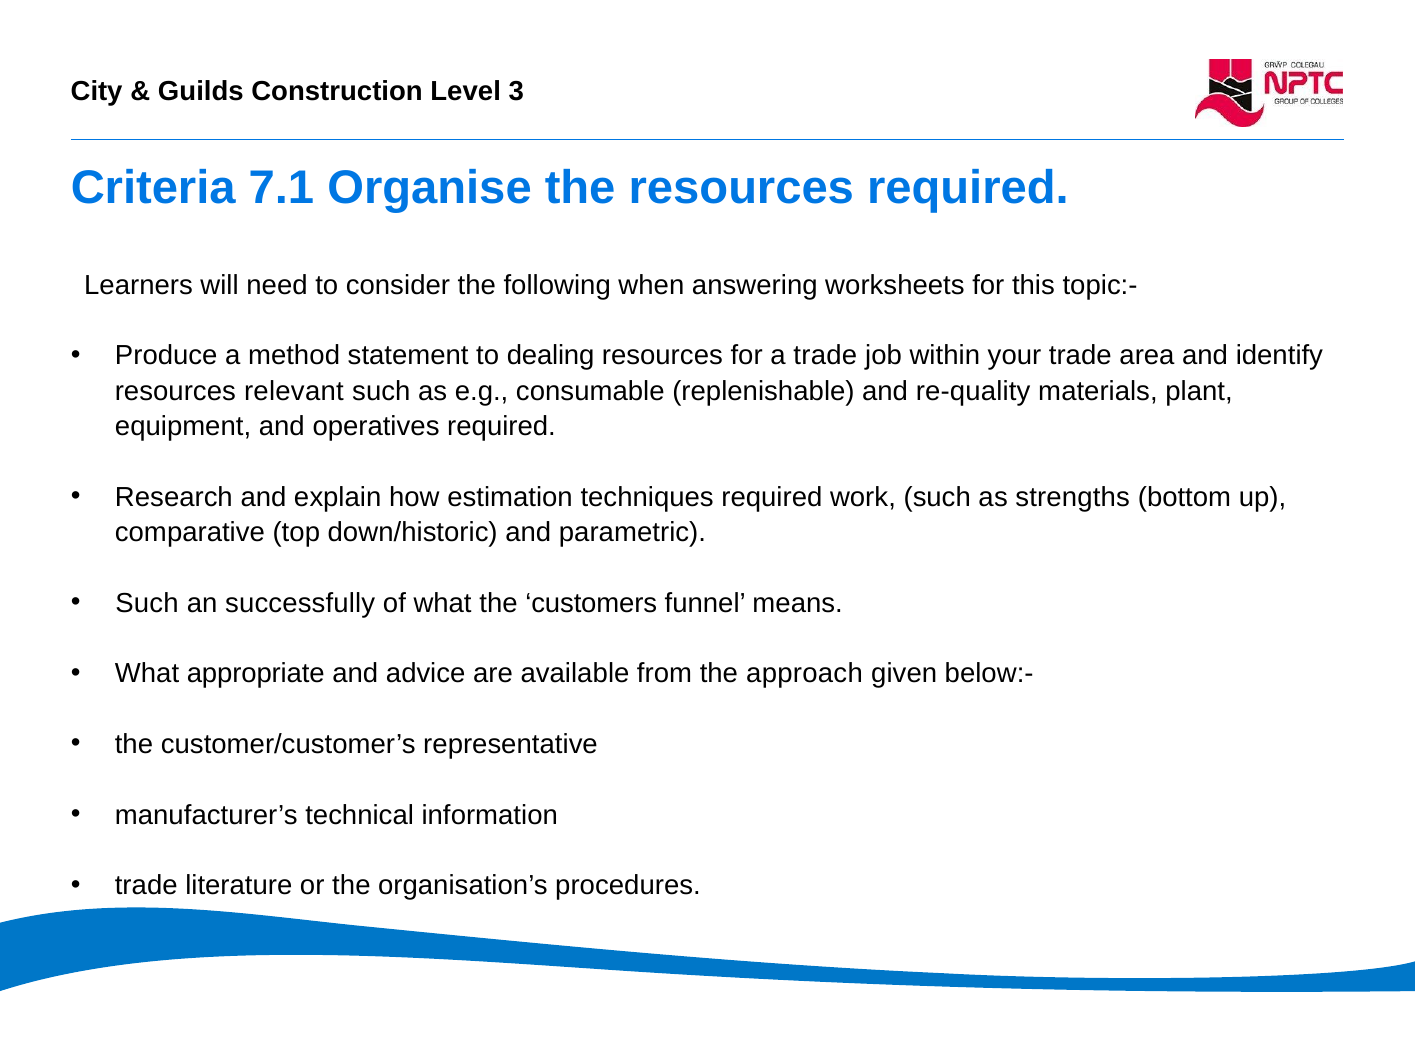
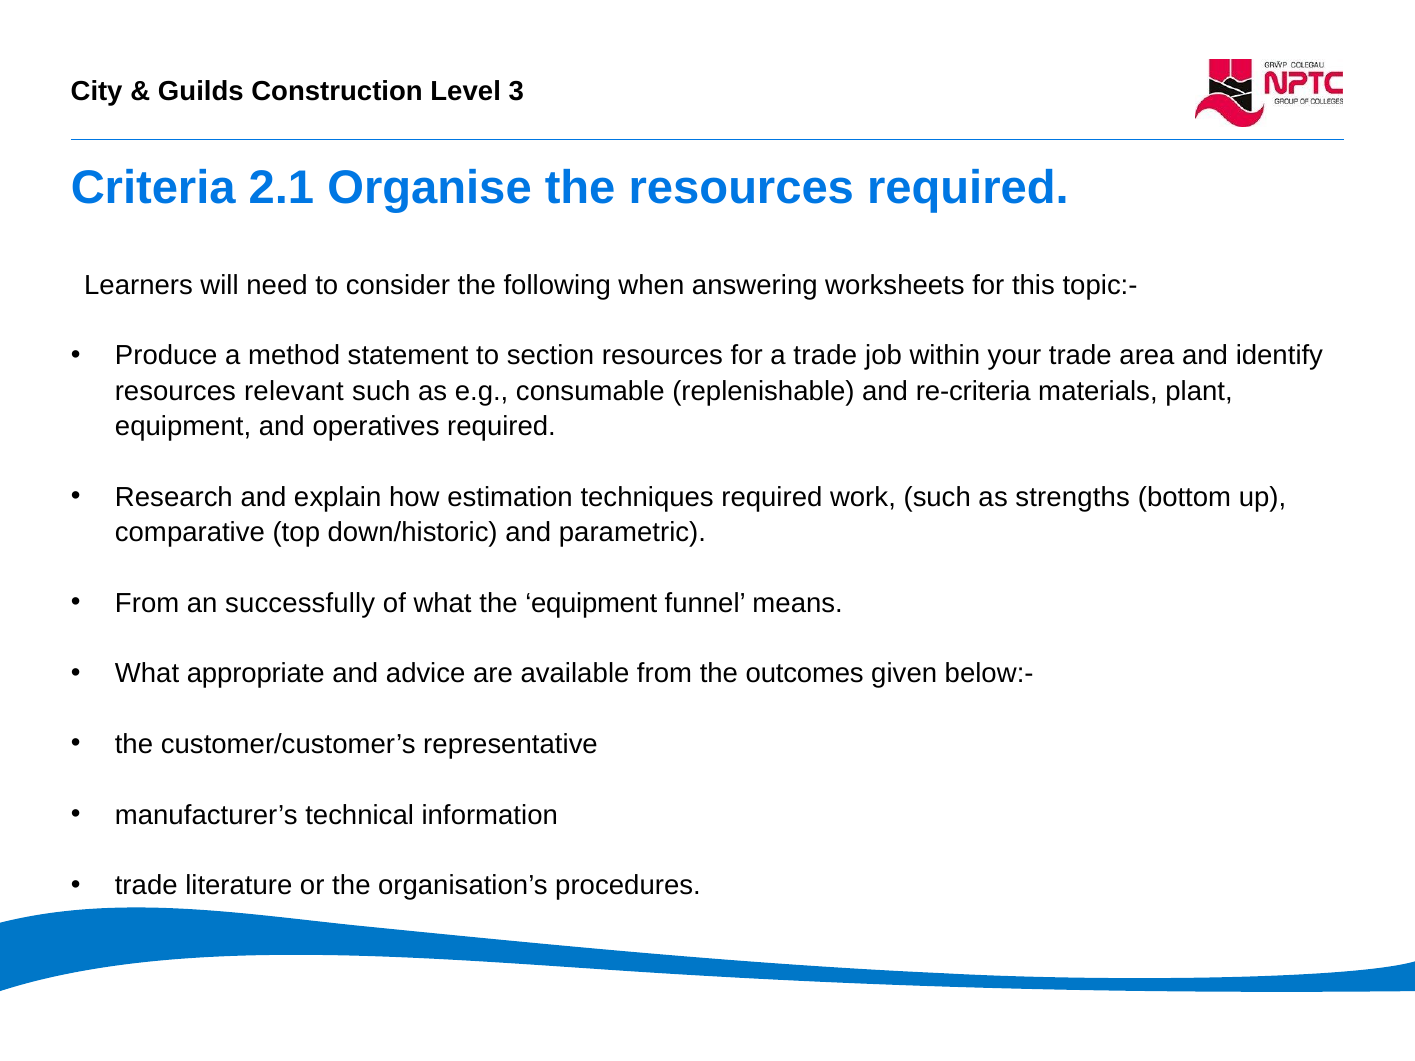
7.1: 7.1 -> 2.1 (281, 188)
dealing: dealing -> section (550, 356)
re-quality: re-quality -> re-criteria (973, 391)
Such: Such -> From (147, 603)
the customers: customers -> equipment (591, 603)
approach: approach -> outcomes (805, 674)
